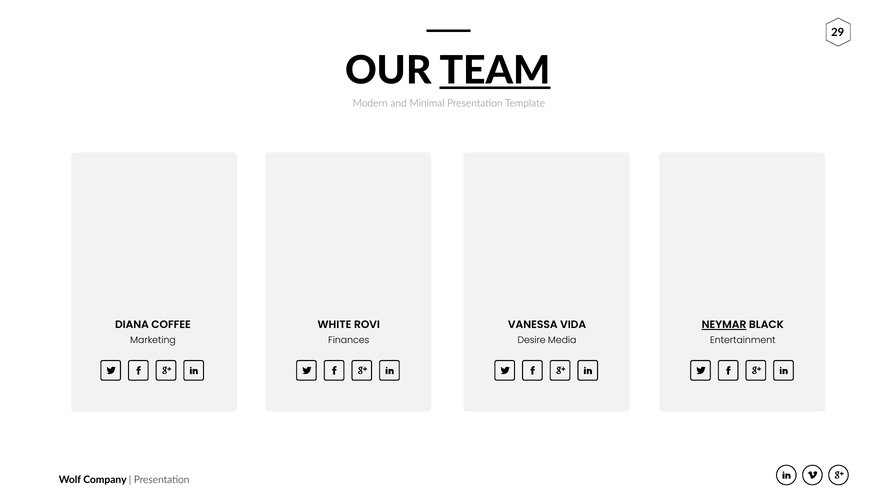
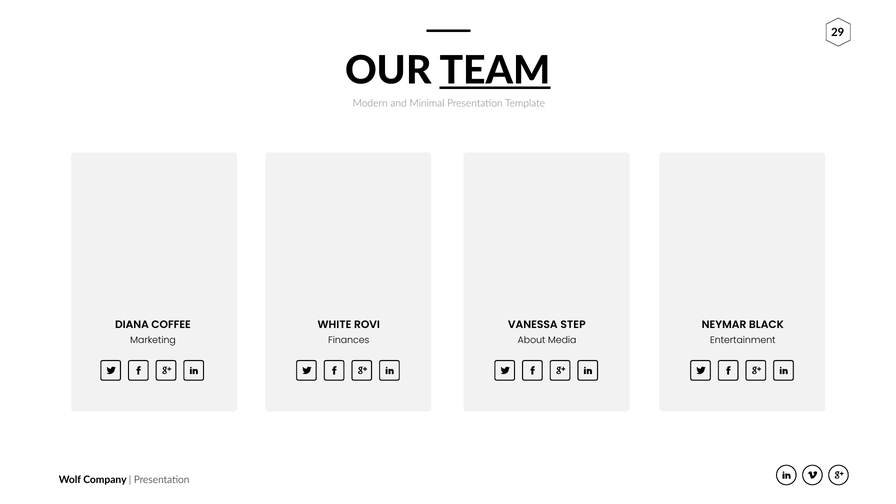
VIDA: VIDA -> STEP (573, 325)
NEYMAR underline: present -> none (724, 325)
Desire: Desire -> About (532, 340)
